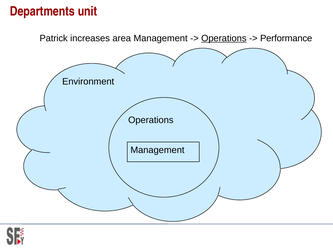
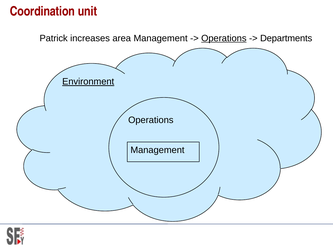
Departments: Departments -> Coordination (42, 11)
Performance: Performance -> Departments (286, 38)
Environment underline: none -> present (88, 82)
